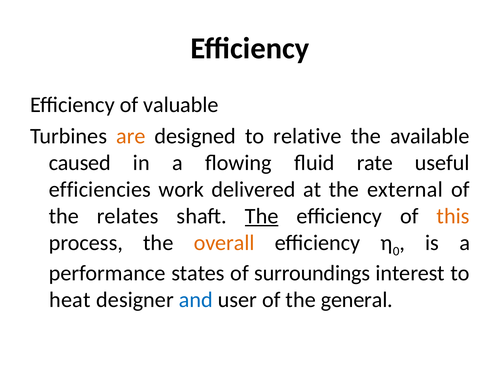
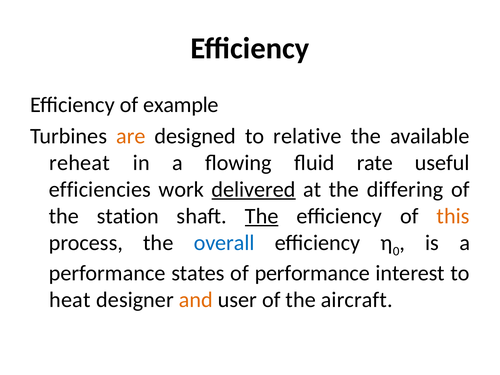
valuable: valuable -> example (181, 105)
caused: caused -> reheat (80, 163)
delivered underline: none -> present (254, 189)
external: external -> differing (405, 189)
relates: relates -> station (128, 216)
overall colour: orange -> blue (224, 243)
of surroundings: surroundings -> performance (312, 273)
and colour: blue -> orange (196, 300)
general: general -> aircraft (357, 300)
